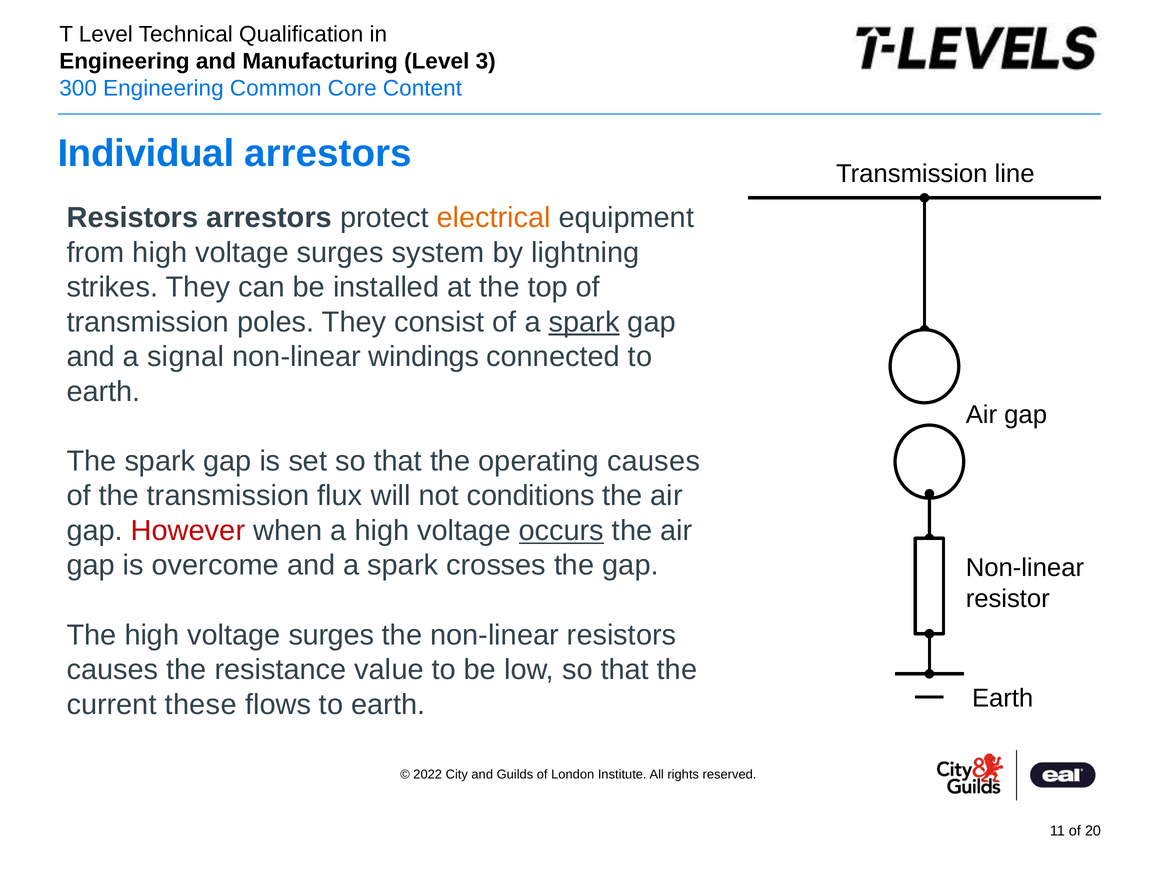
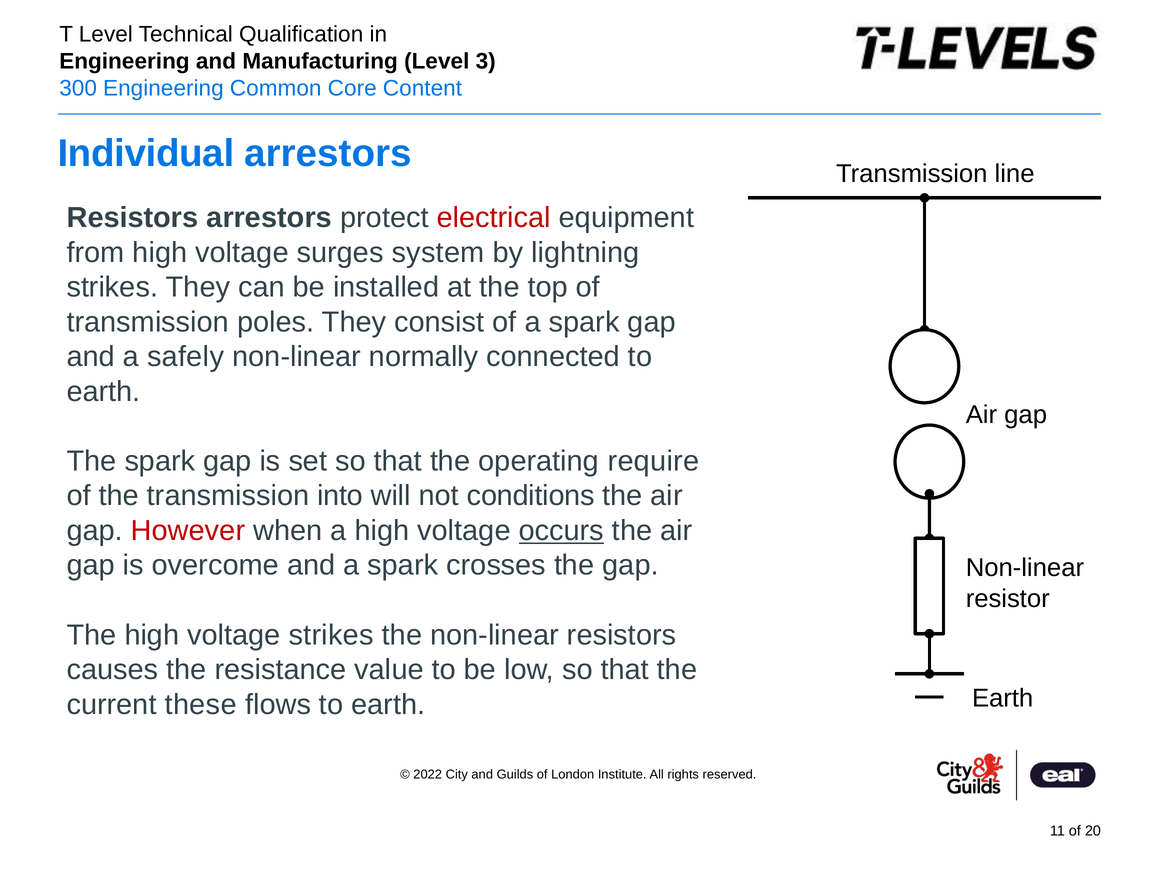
electrical colour: orange -> red (494, 218)
spark underline: present -> none (584, 322)
signal: signal -> safely (186, 357)
windings: windings -> normally (424, 357)
operating causes: causes -> require (654, 461)
flux: flux -> into (340, 496)
The high voltage surges: surges -> strikes (331, 635)
